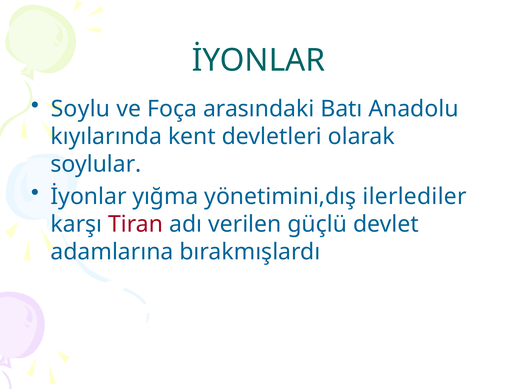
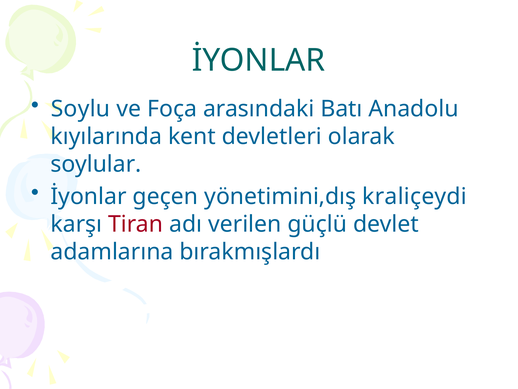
yığma: yığma -> geçen (165, 196)
ilerlediler: ilerlediler -> kraliçeydi (415, 196)
